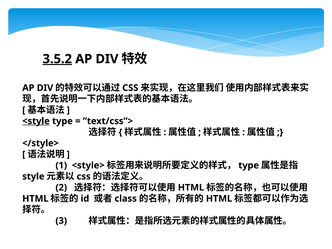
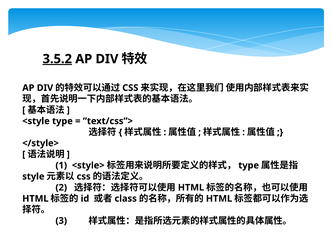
<style underline: present -> none (36, 121)
